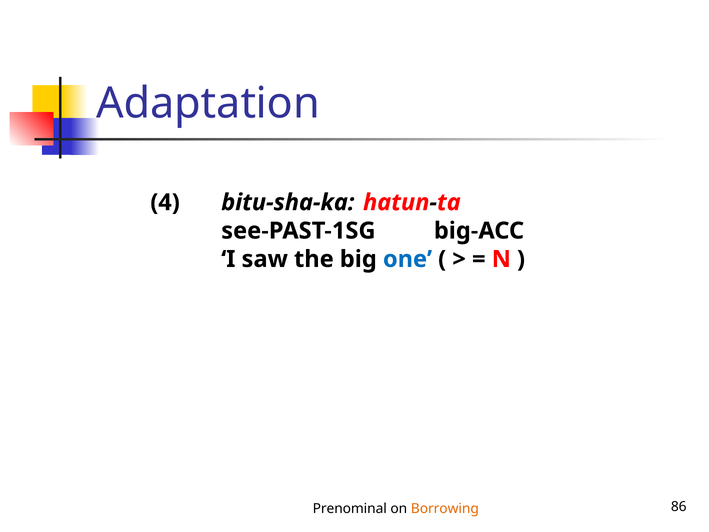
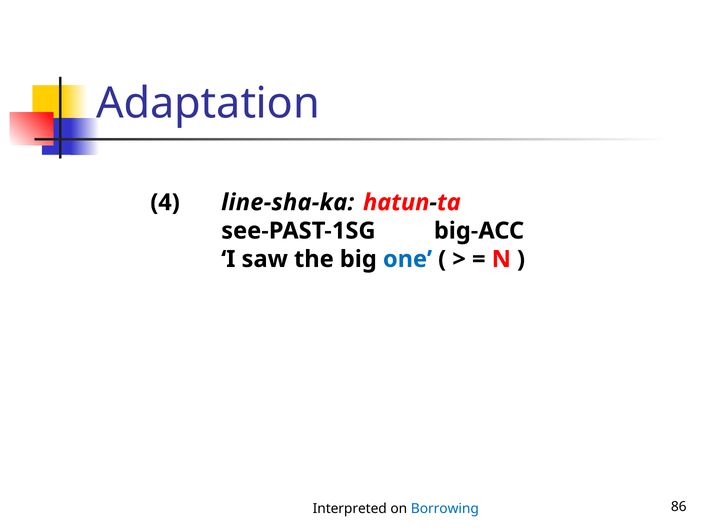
bitu-sha-ka: bitu-sha-ka -> line-sha-ka (288, 202)
Prenominal: Prenominal -> Interpreted (350, 509)
Borrowing colour: orange -> blue (445, 509)
